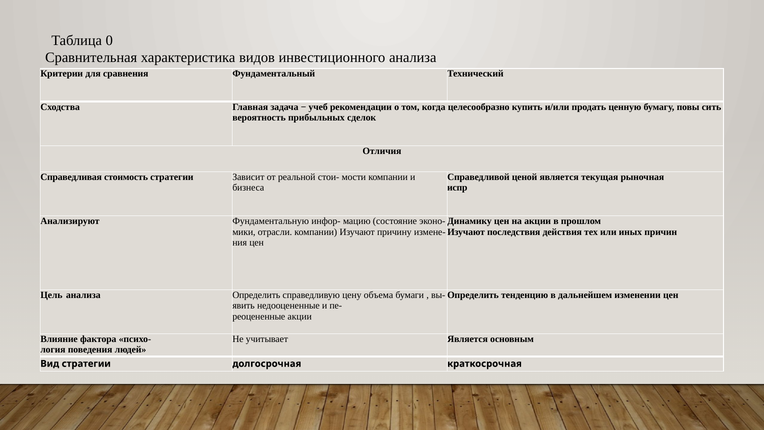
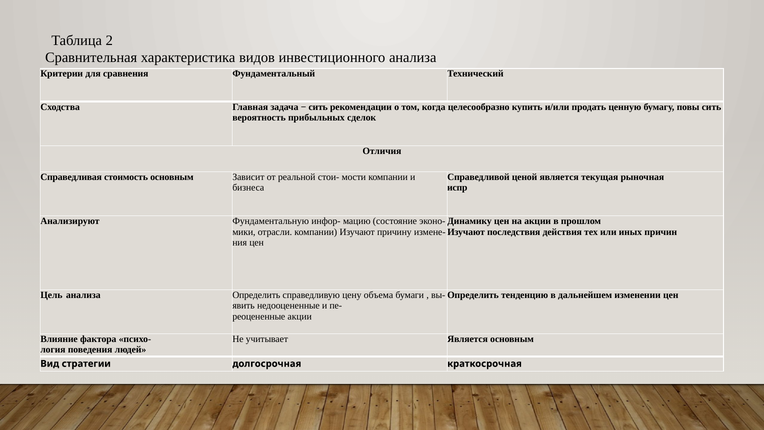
0: 0 -> 2 (109, 40)
учеб: учеб -> сить (318, 107)
стоимость стратегии: стратегии -> основным (172, 177)
